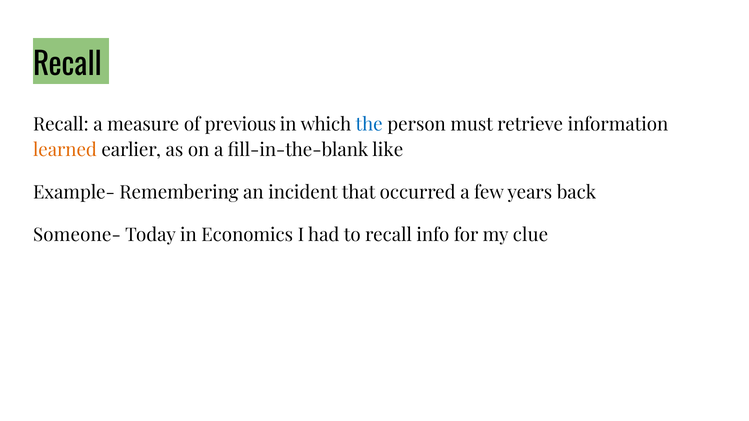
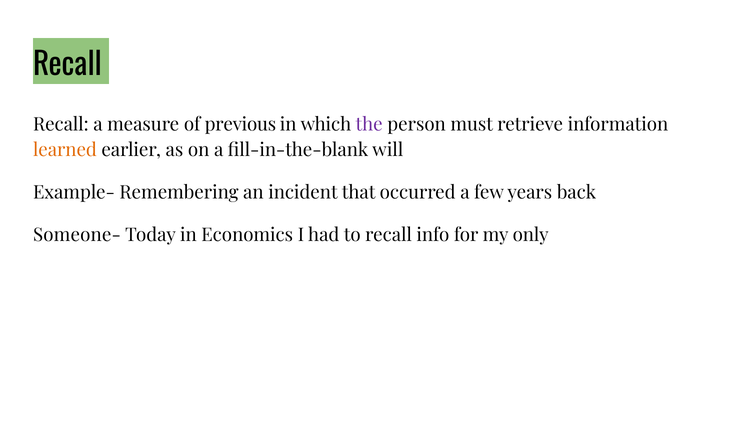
the colour: blue -> purple (369, 124)
like: like -> will (388, 150)
clue: clue -> only (531, 235)
